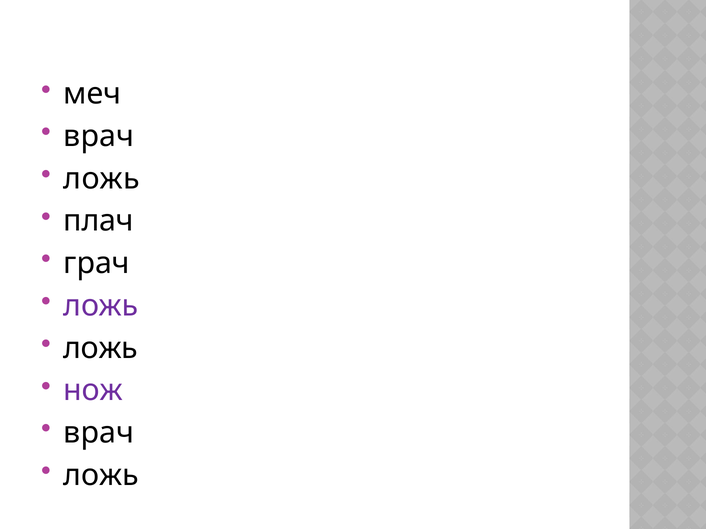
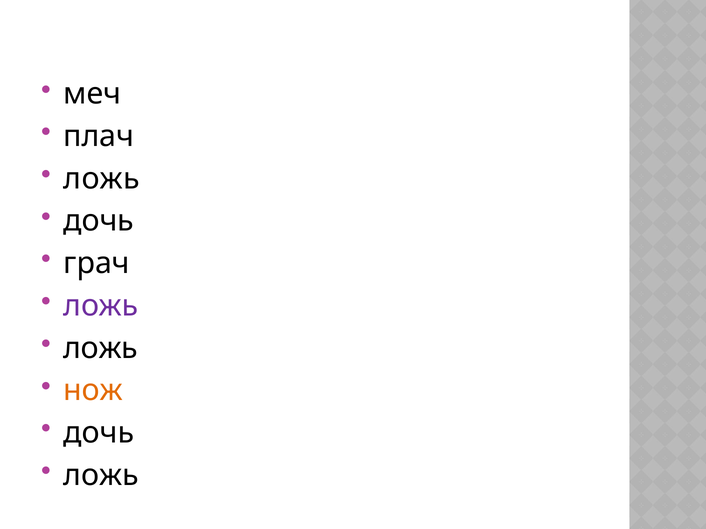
врач: врач -> плач (99, 136)
плач: плач -> дочь (99, 221)
нож colour: purple -> orange (93, 391)
врач: врач -> дочь (99, 433)
